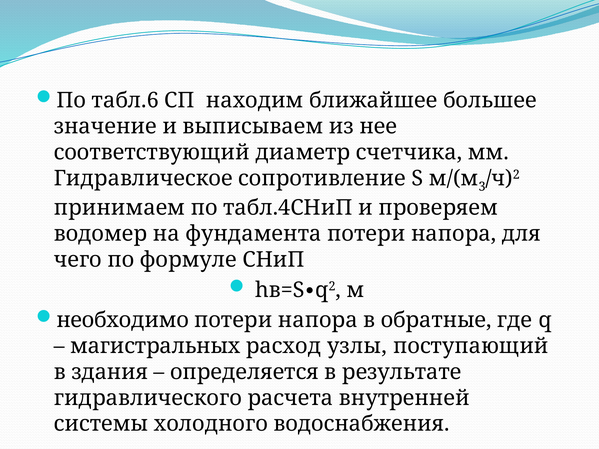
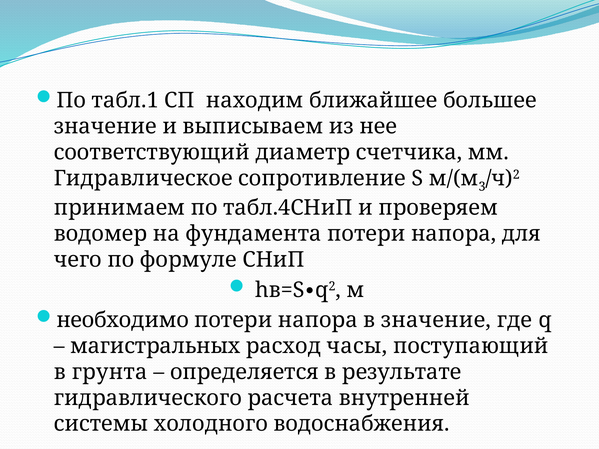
табл.6: табл.6 -> табл.1 (125, 101)
в обратные: обратные -> значение (436, 320)
узлы: узлы -> часы (357, 346)
здания: здания -> грунта (110, 372)
